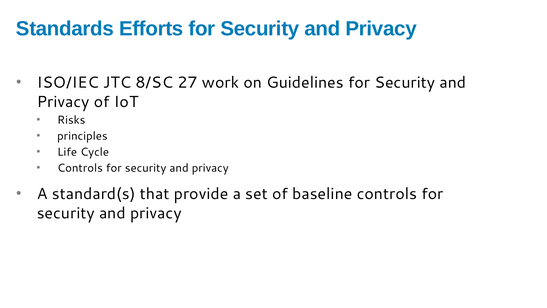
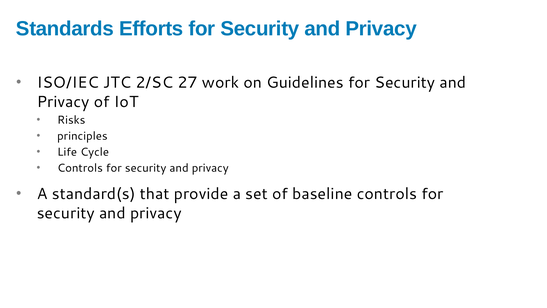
8/SC: 8/SC -> 2/SC (154, 82)
